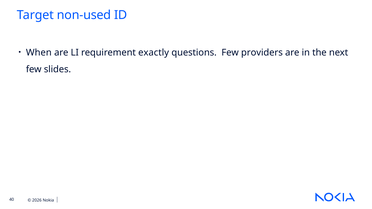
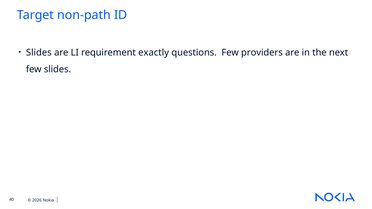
non-used: non-used -> non-path (84, 15)
When: When -> Slides (39, 53)
